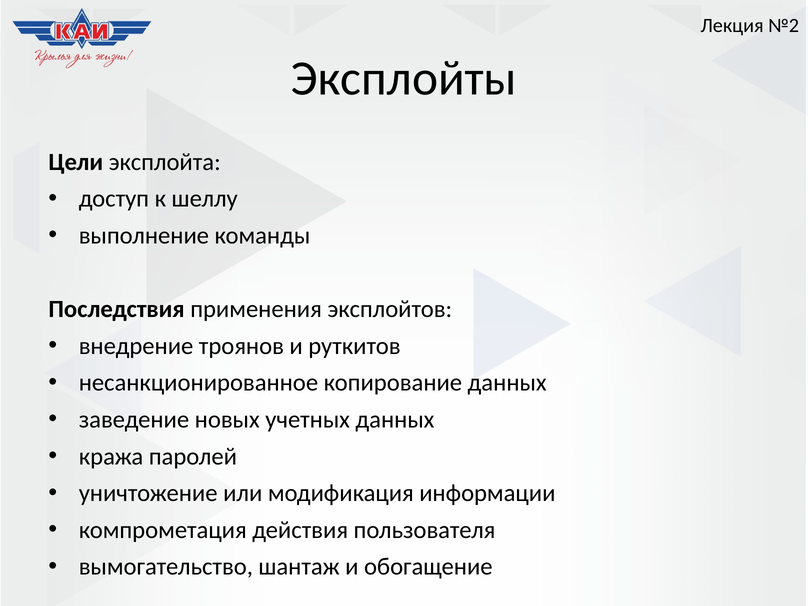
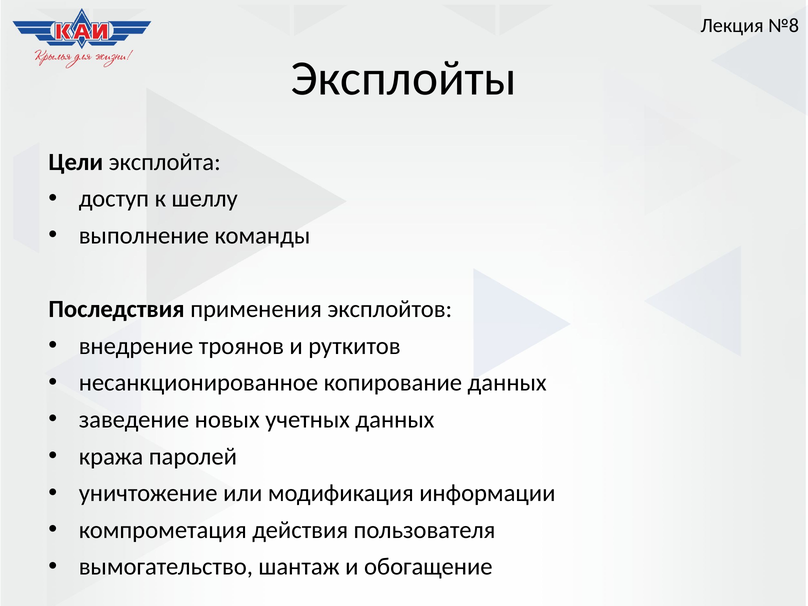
№2: №2 -> №8 (784, 25)
